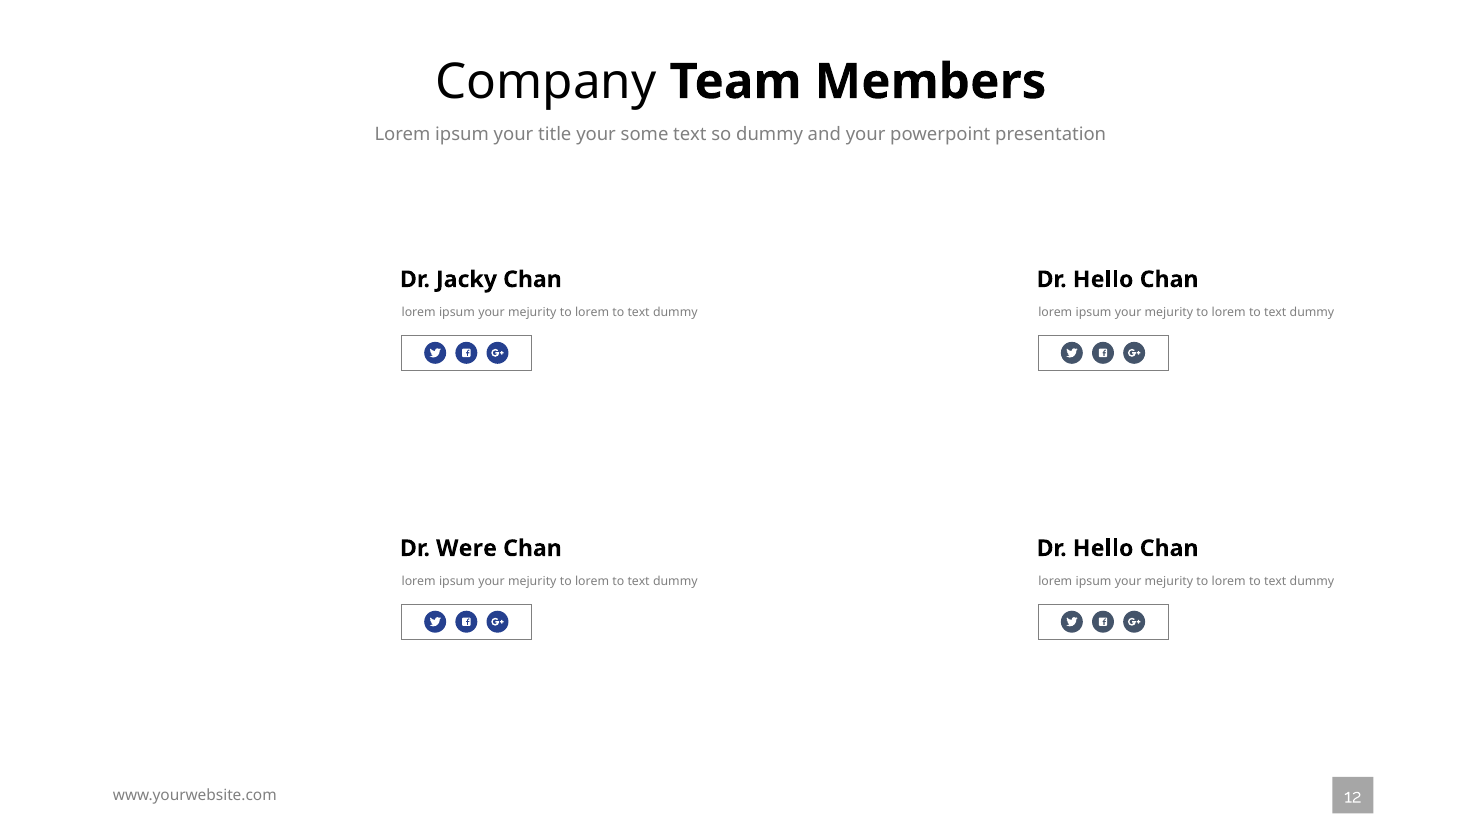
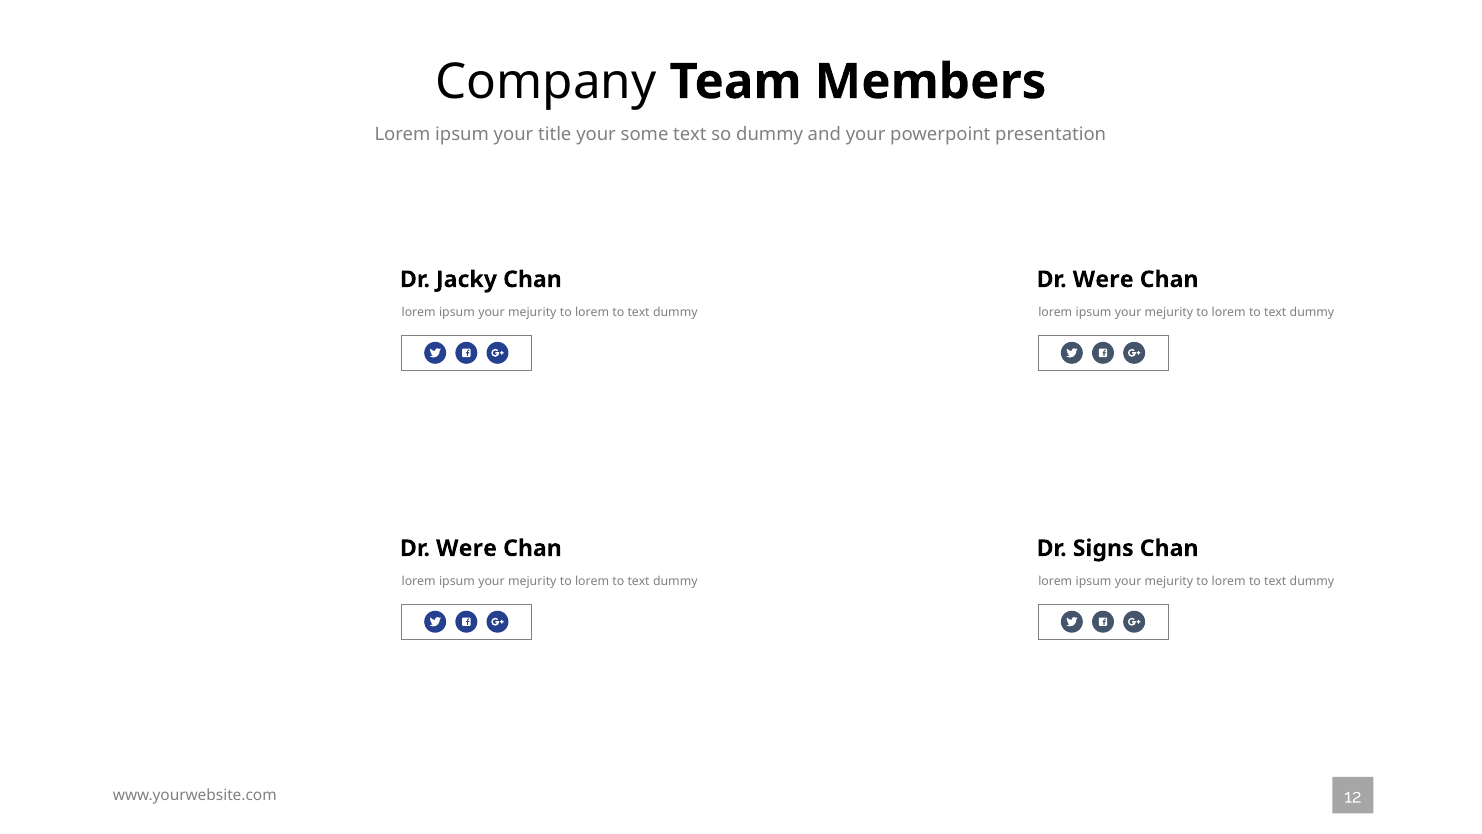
Hello: Hello -> Were (1103, 279)
Hello: Hello -> Signs (1103, 548)
